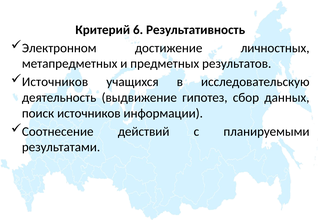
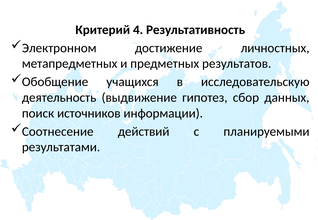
6: 6 -> 4 (138, 30)
Источников: Источников -> Обобщение (55, 82)
